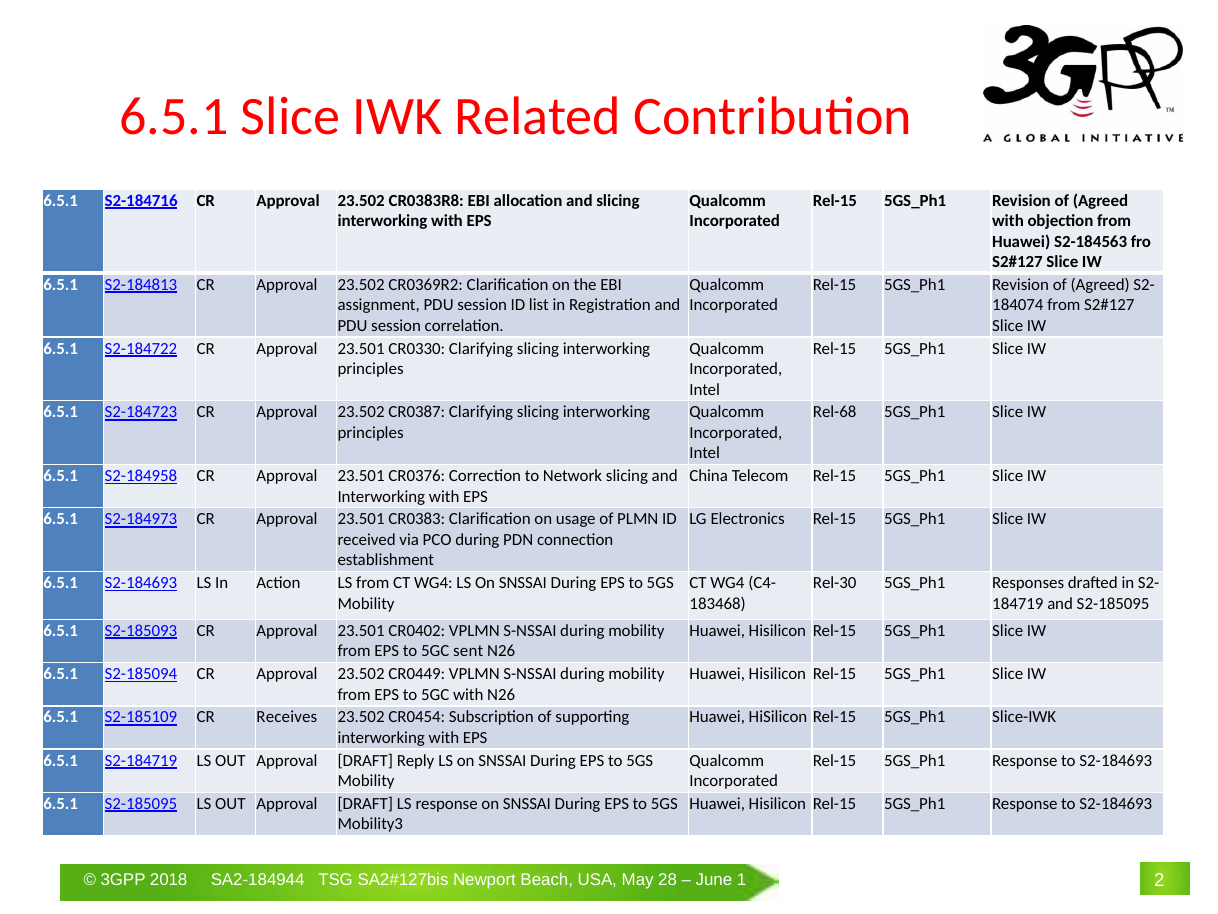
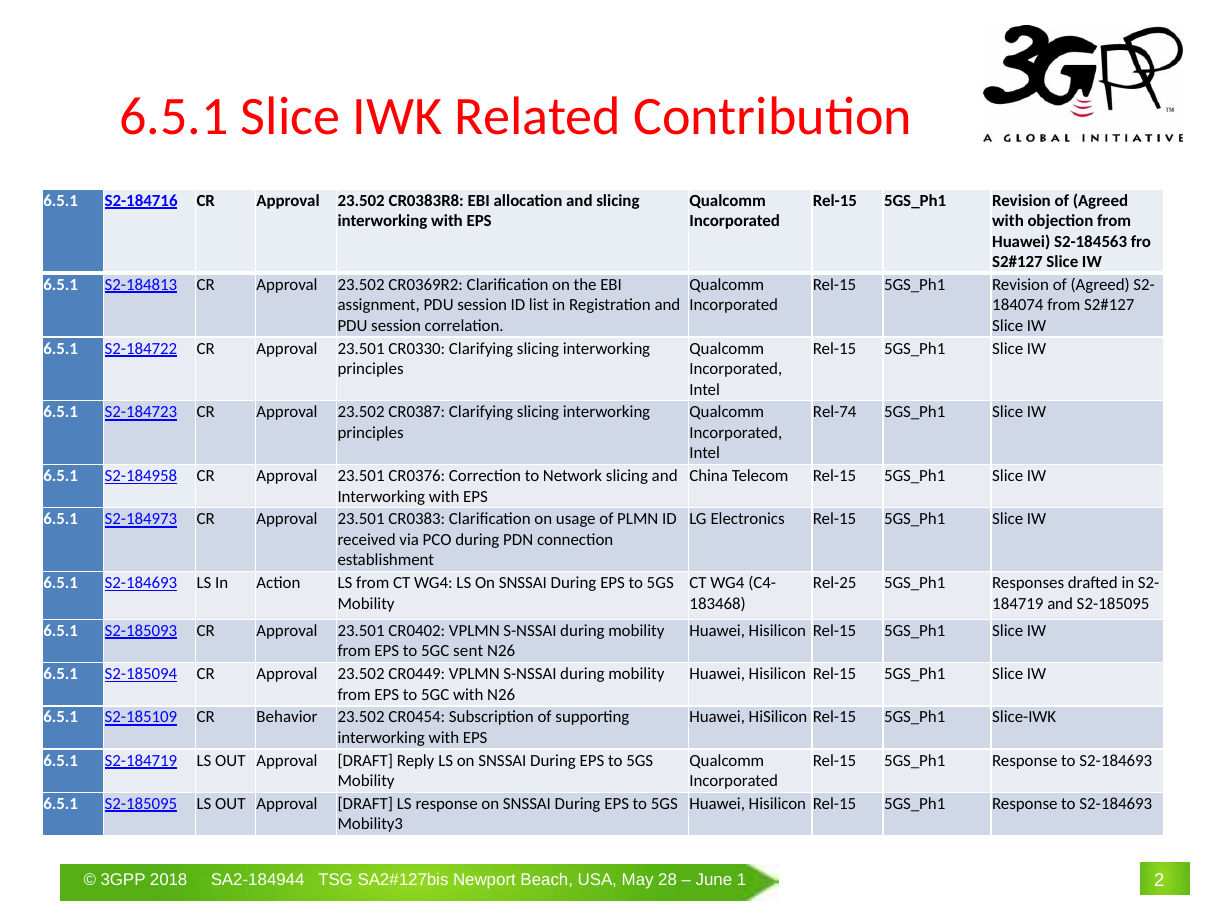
Rel-68: Rel-68 -> Rel-74 (835, 412)
Rel-30: Rel-30 -> Rel-25 (835, 583)
Receives: Receives -> Behavior (287, 717)
